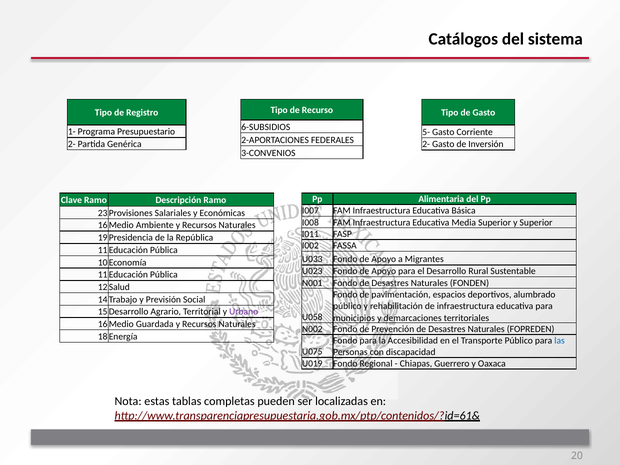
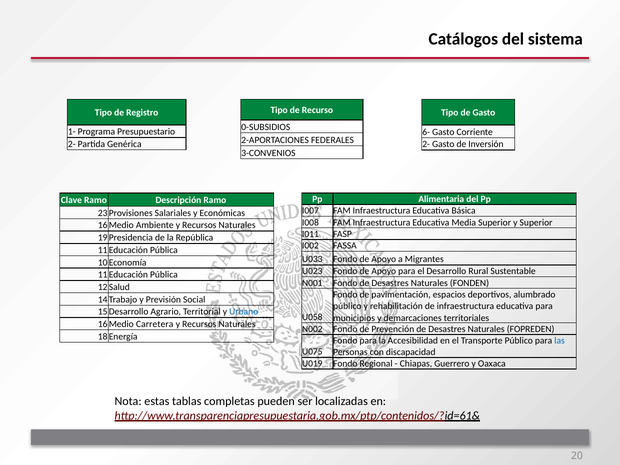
6-SUBSIDIOS: 6-SUBSIDIOS -> 0-SUBSIDIOS (266, 127)
5-: 5- -> 6- (426, 132)
Urbano colour: purple -> blue (244, 312)
Guardada: Guardada -> Carretera (155, 324)
